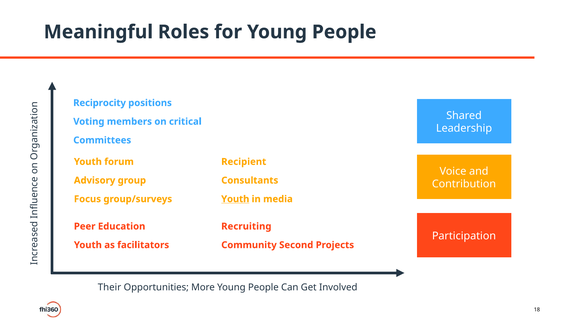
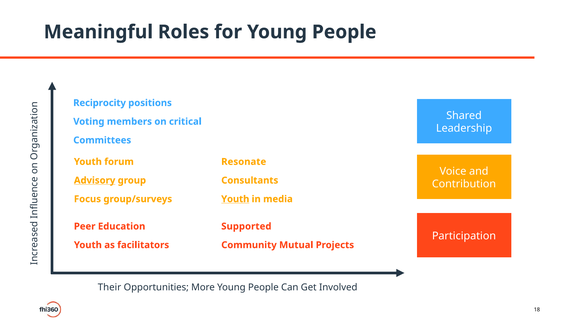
Recipient: Recipient -> Resonate (244, 162)
Advisory underline: none -> present (95, 180)
Recruiting: Recruiting -> Supported (246, 226)
Second: Second -> Mutual (296, 245)
